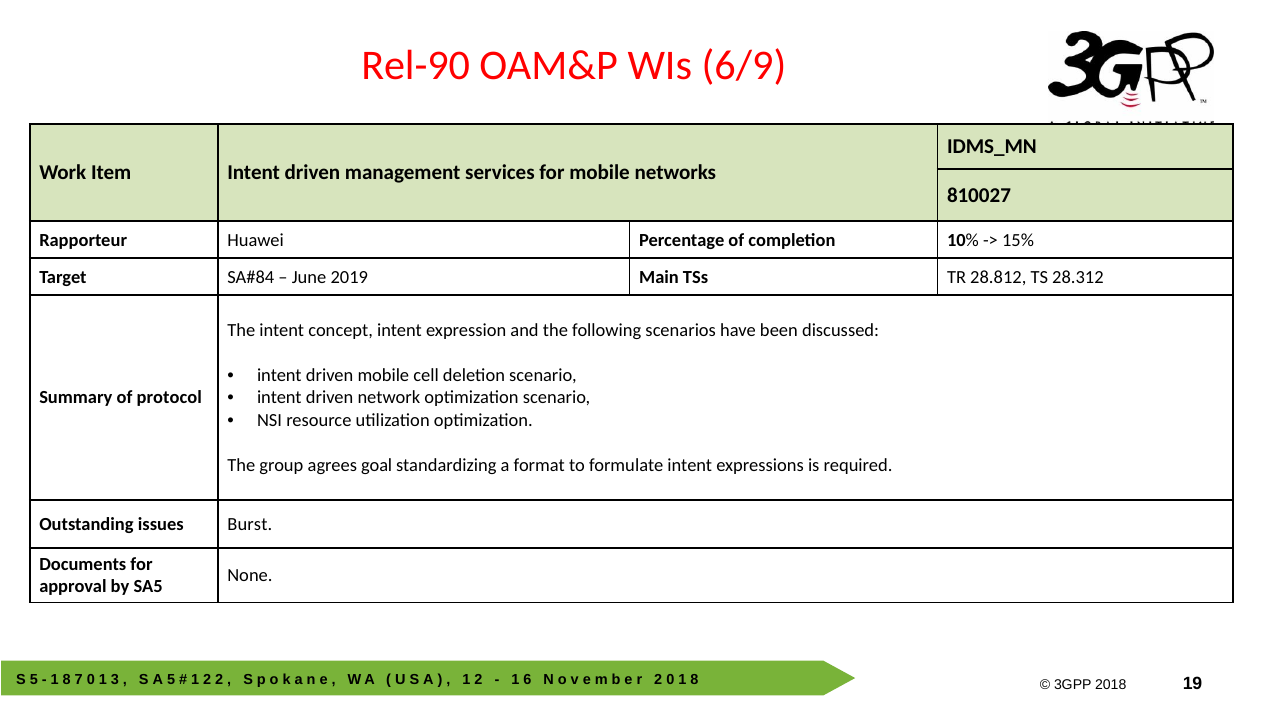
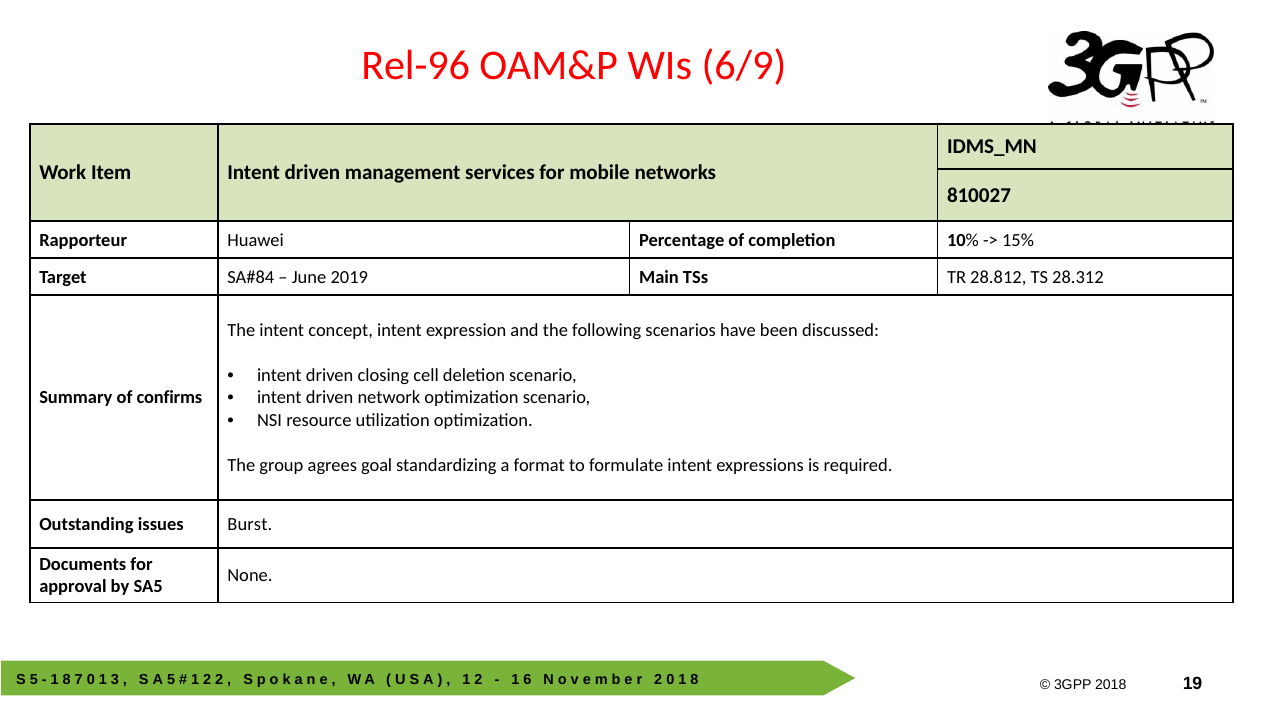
Rel-90: Rel-90 -> Rel-96 (416, 66)
driven mobile: mobile -> closing (383, 375)
protocol: protocol -> confirms (169, 398)
